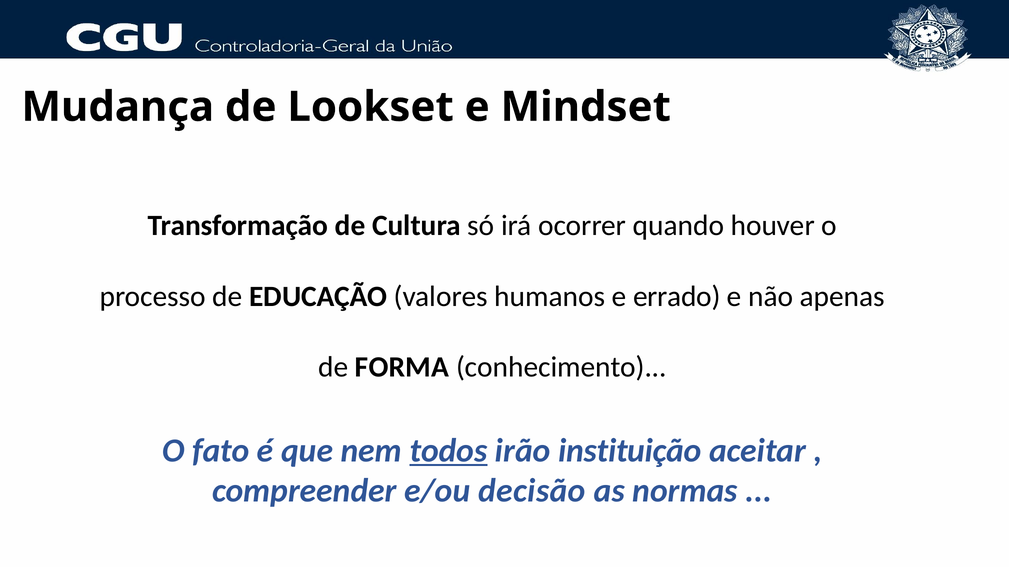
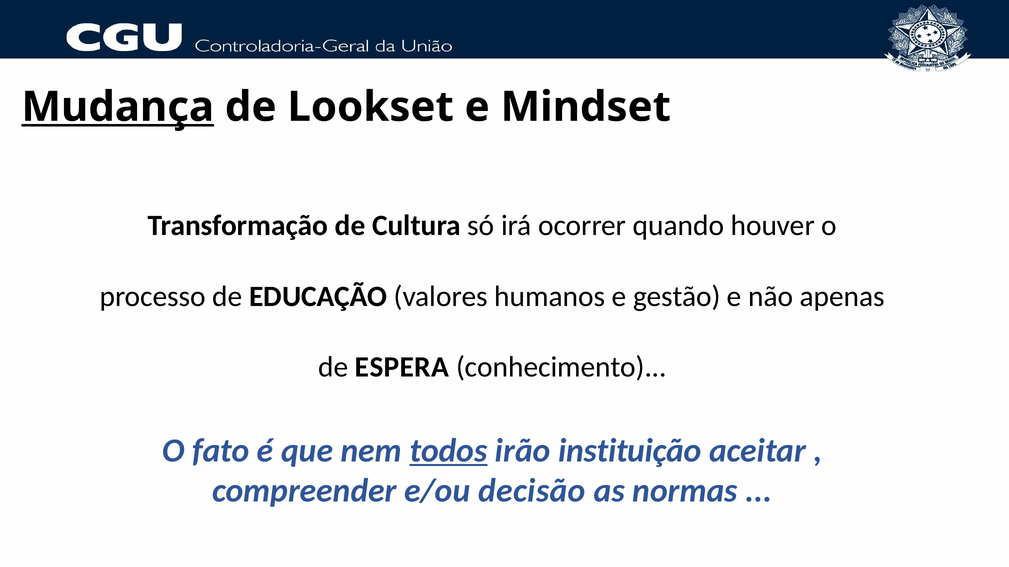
Mudança underline: none -> present (118, 107)
errado: errado -> gestão (677, 297)
FORMA: FORMA -> ESPERA (402, 367)
